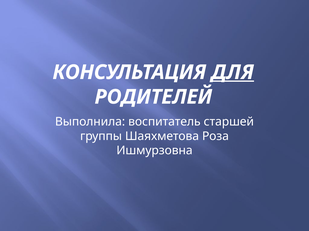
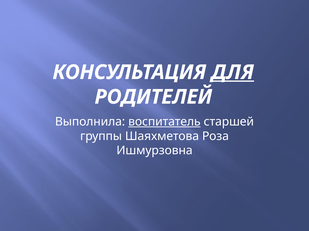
воспитатель underline: none -> present (164, 122)
